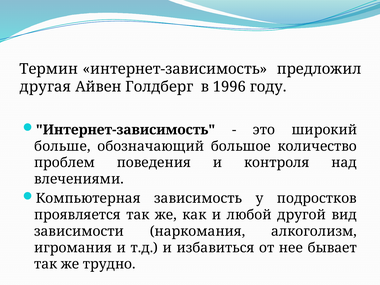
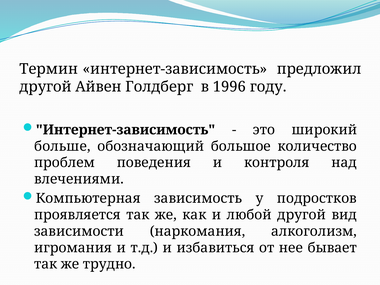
другая: другая -> другой (45, 87)
